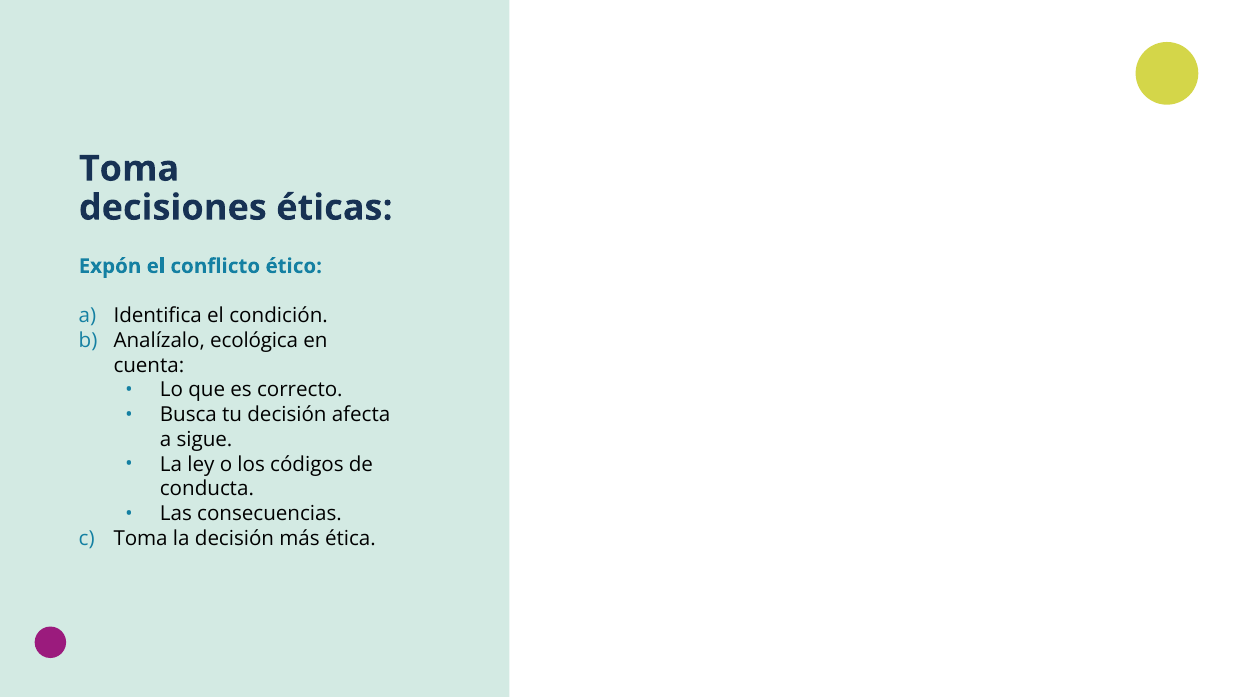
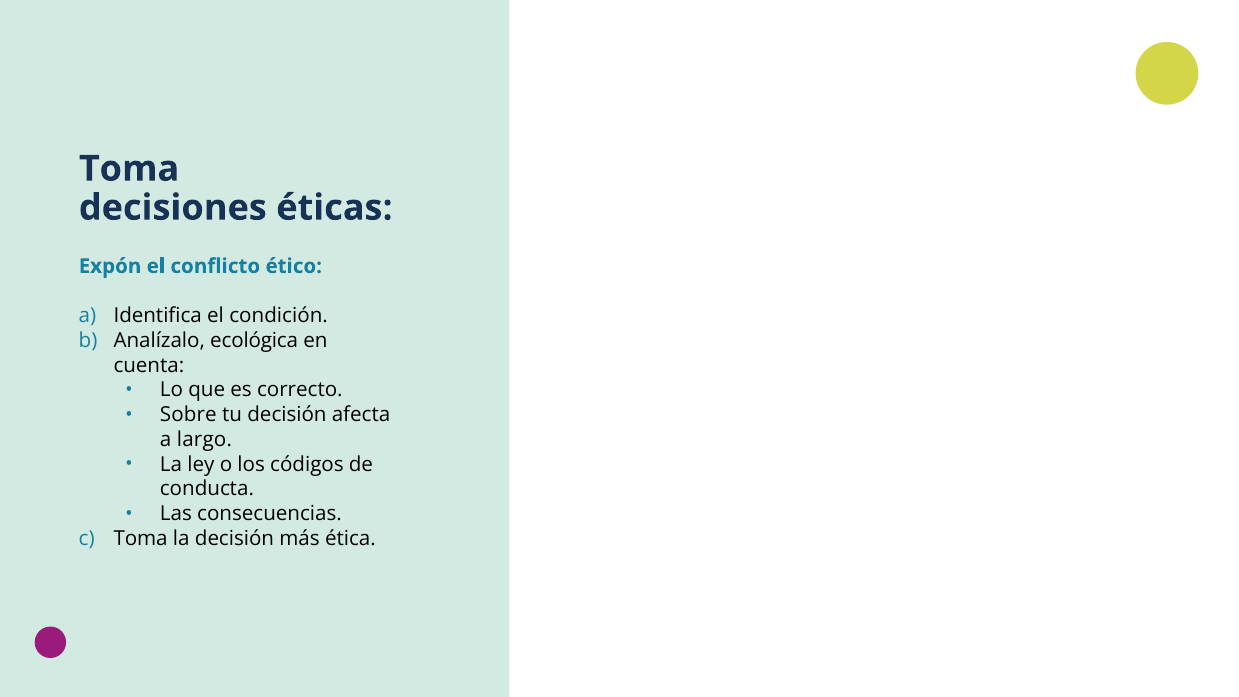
Busca: Busca -> Sobre (188, 415)
sigue: sigue -> largo (204, 440)
